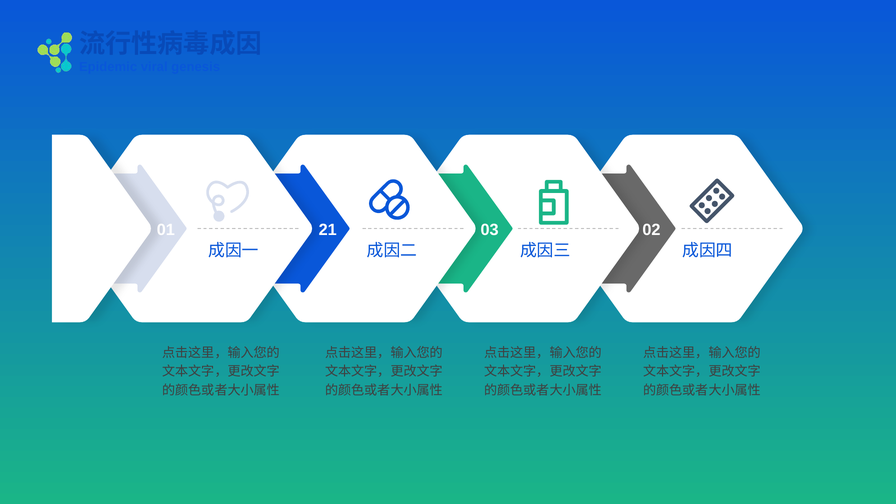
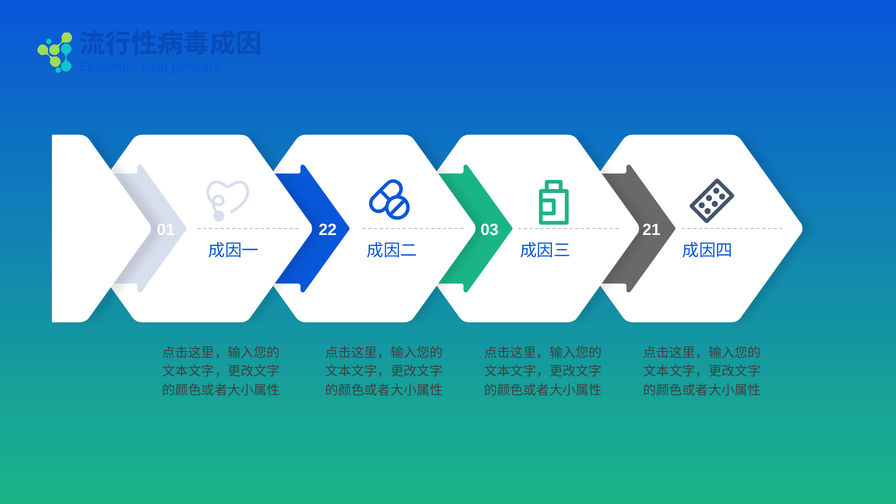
21: 21 -> 22 (328, 230)
02: 02 -> 21 (651, 230)
